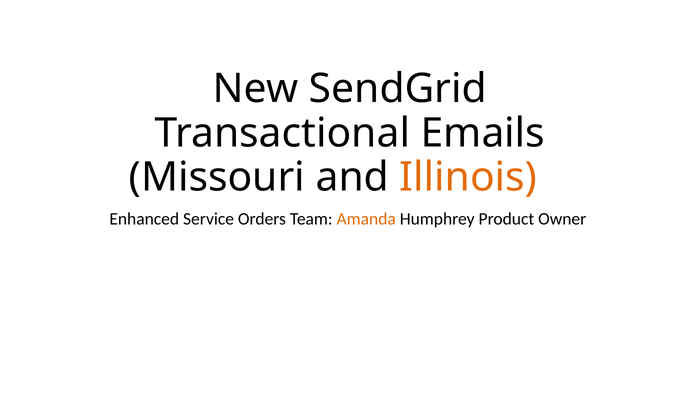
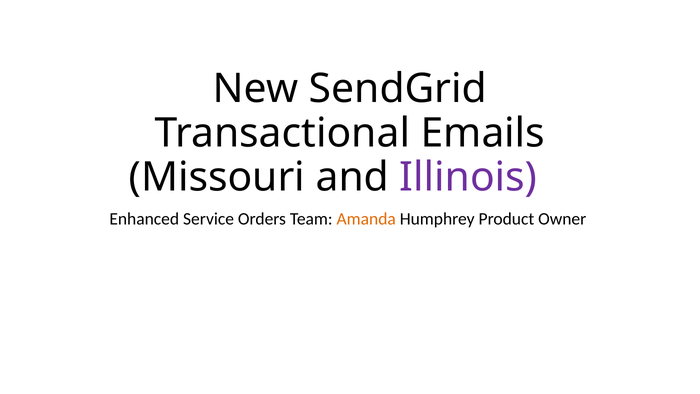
Illinois colour: orange -> purple (468, 177)
